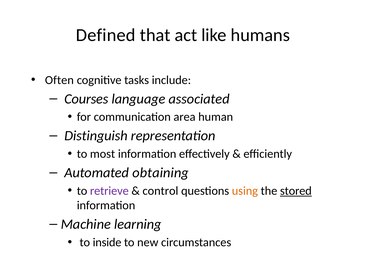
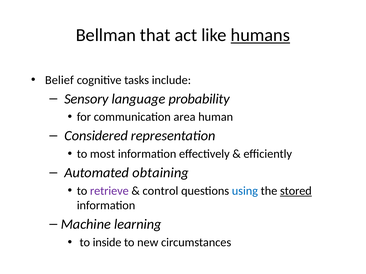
Defined: Defined -> Bellman (106, 35)
humans underline: none -> present (260, 35)
Often: Often -> Belief (59, 80)
Courses: Courses -> Sensory (86, 99)
associated: associated -> probability (199, 99)
Distinguish: Distinguish -> Considered (96, 136)
using colour: orange -> blue (245, 191)
